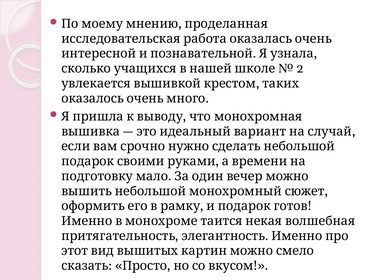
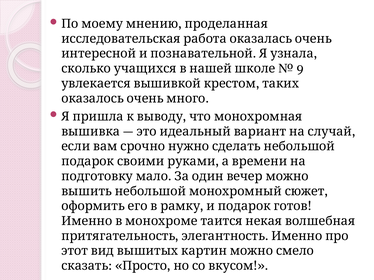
2: 2 -> 9 (300, 69)
